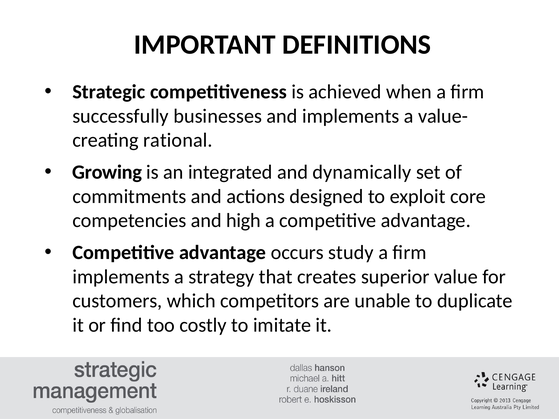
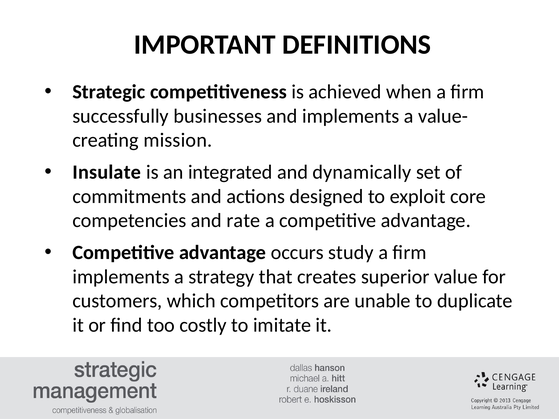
rational: rational -> mission (178, 140)
Growing: Growing -> Insulate (107, 172)
high: high -> rate (243, 221)
